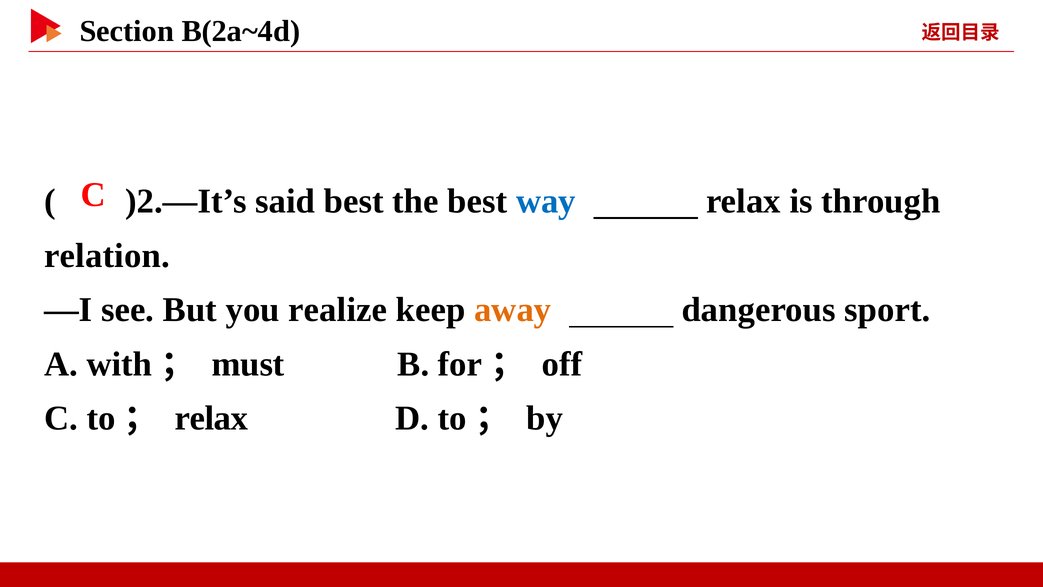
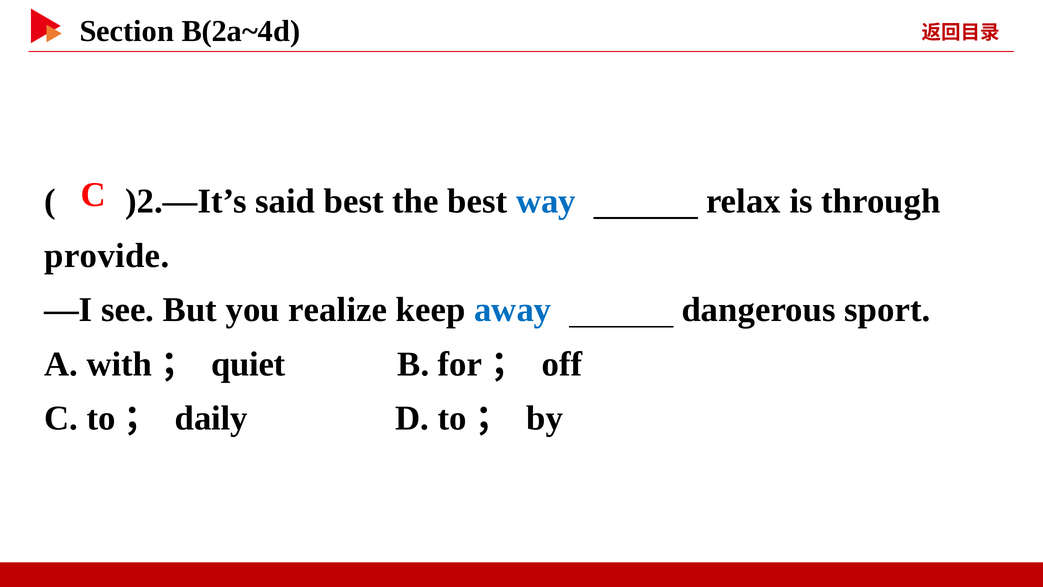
relation: relation -> provide (107, 256)
away colour: orange -> blue (513, 310)
must: must -> quiet (248, 364)
relax: relax -> daily (211, 418)
